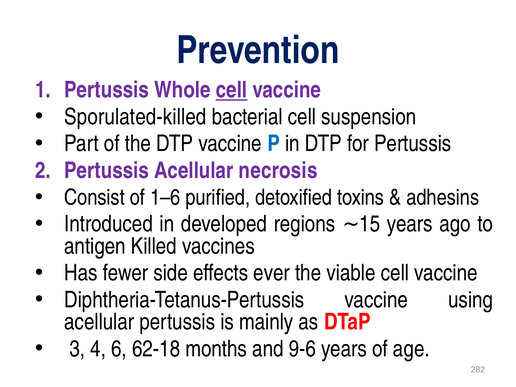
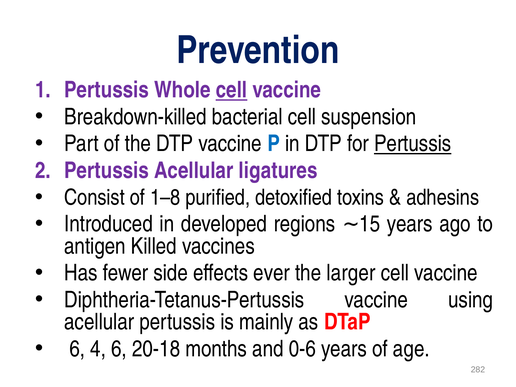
Sporulated-killed: Sporulated-killed -> Breakdown-killed (135, 117)
Pertussis underline: none -> present (413, 144)
necrosis: necrosis -> ligatures (278, 171)
1–6: 1–6 -> 1–8 (165, 198)
viable: viable -> larger (351, 273)
3: 3 -> 6 (77, 349)
62-18: 62-18 -> 20-18 (156, 349)
9-6: 9-6 -> 0-6 (302, 349)
